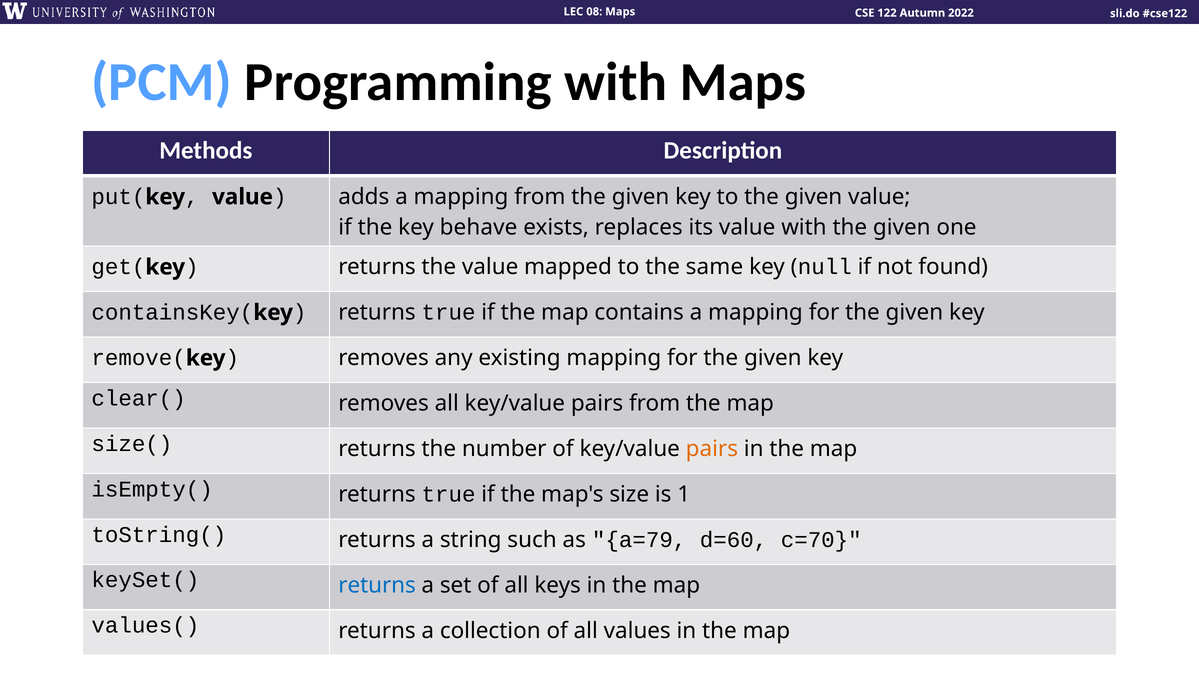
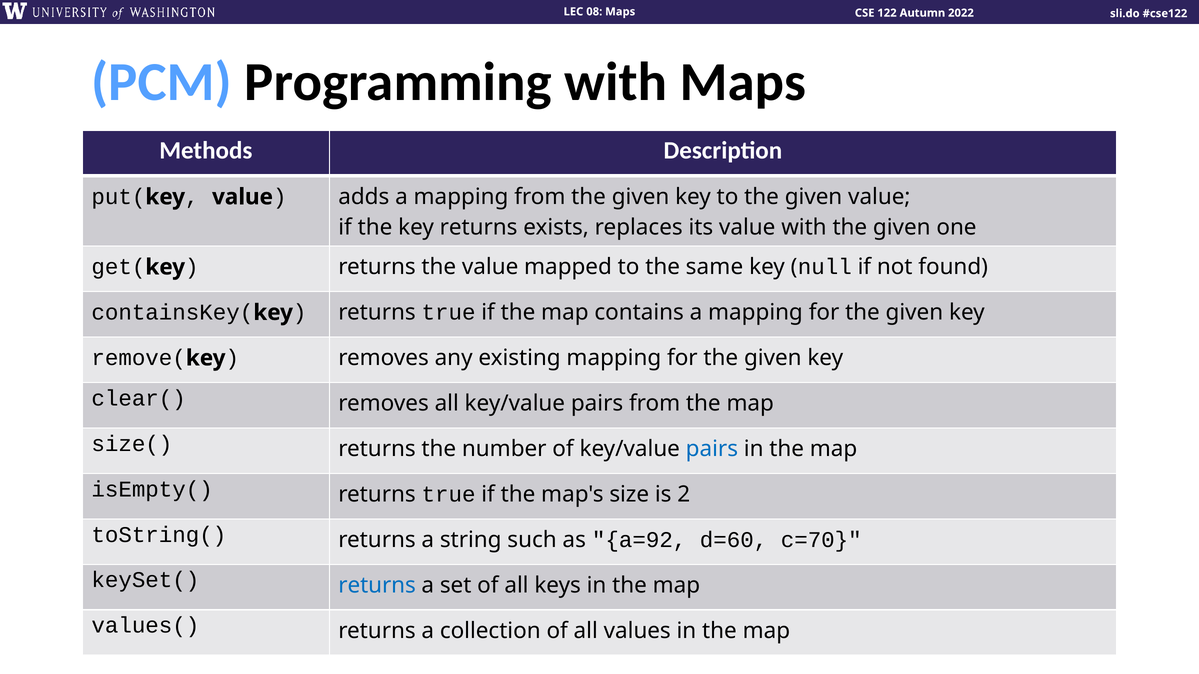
key behave: behave -> returns (479, 228)
pairs colour: orange -> blue (712, 449)
1: 1 -> 2 (684, 495)
a=79: a=79 -> a=92 (639, 540)
